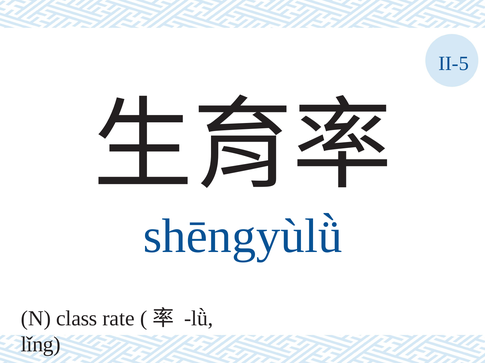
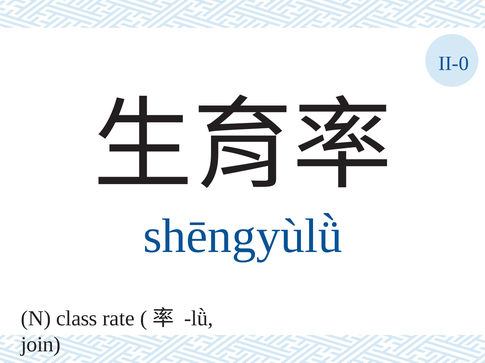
II-5: II-5 -> II-0 (454, 64)
lǐng: lǐng -> join (41, 345)
